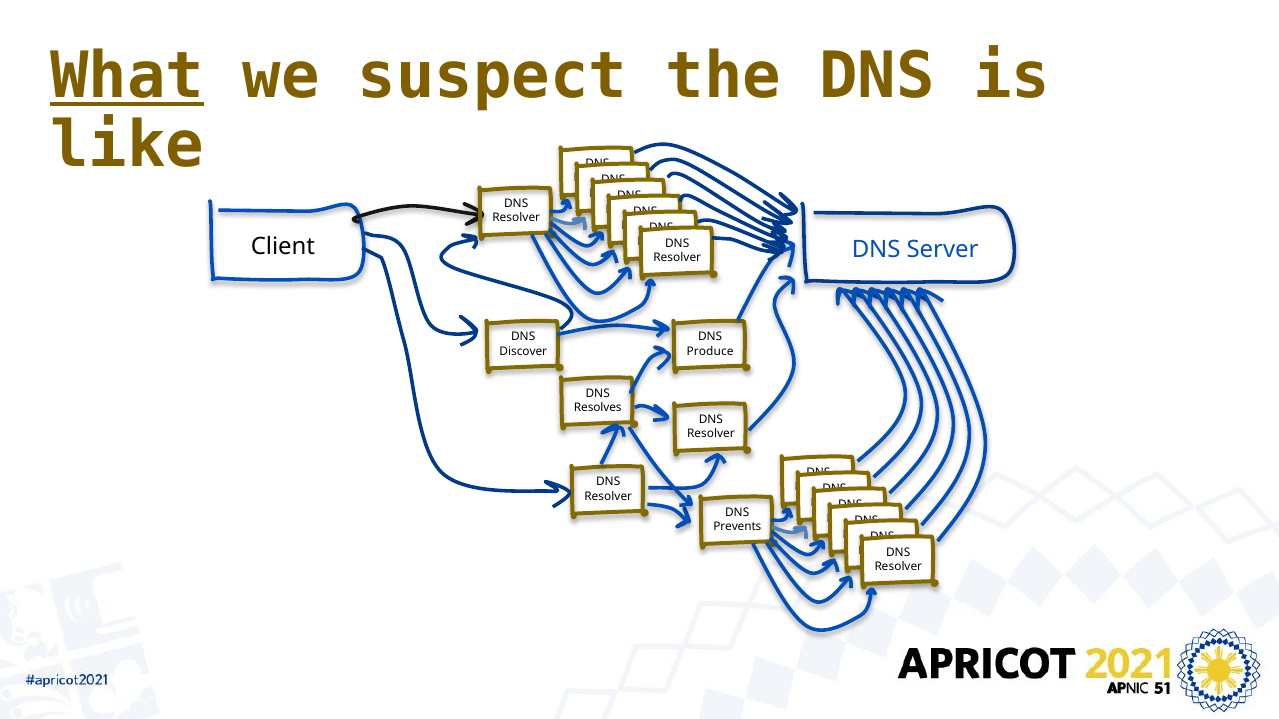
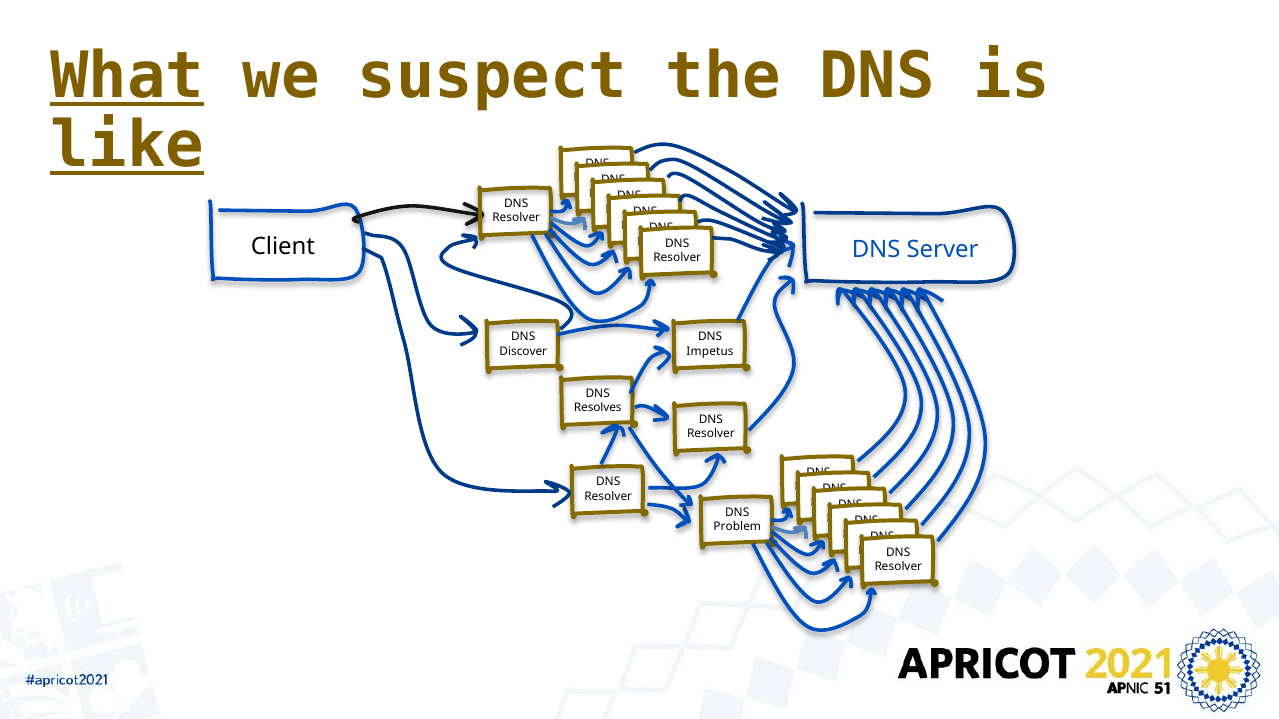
like underline: none -> present (127, 145)
Produce: Produce -> Impetus (710, 351)
Prevents: Prevents -> Problem (737, 527)
